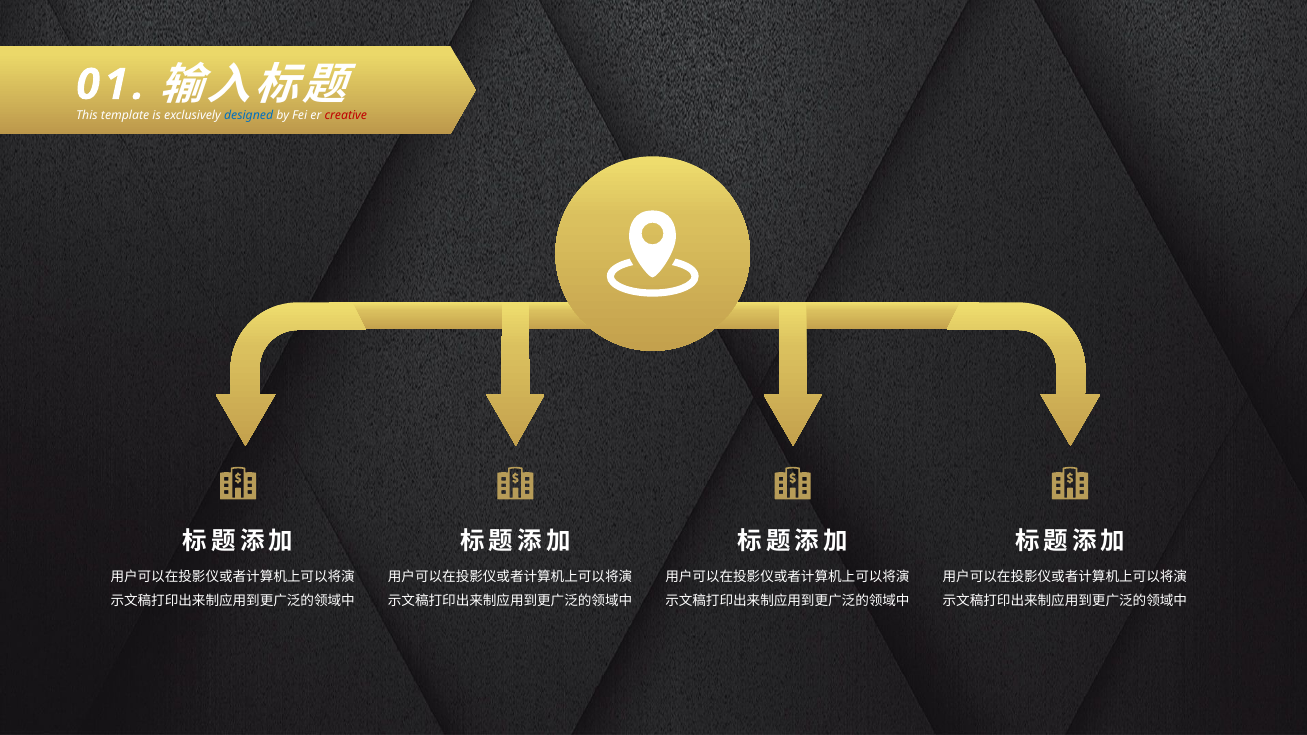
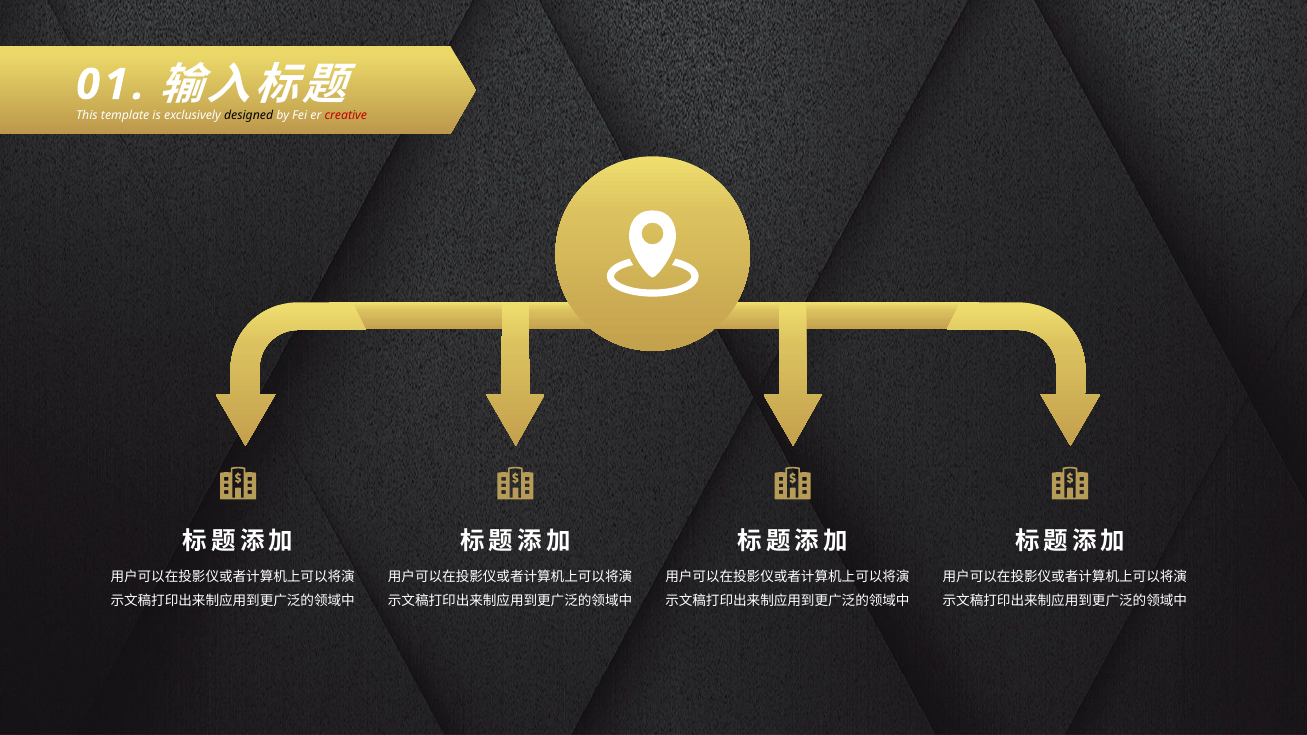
designed colour: blue -> black (249, 115)
